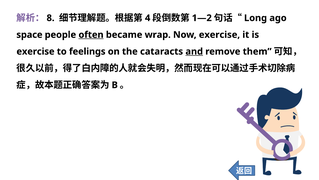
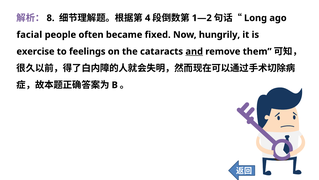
space: space -> facial (29, 35)
often underline: present -> none (91, 35)
wrap: wrap -> fixed (158, 35)
Now exercise: exercise -> hungrily (219, 35)
